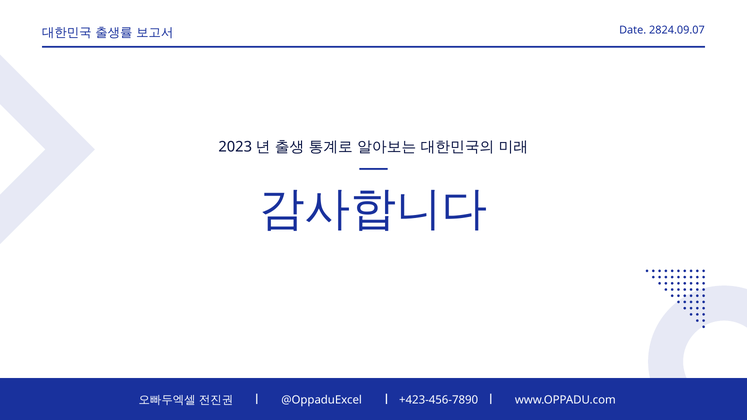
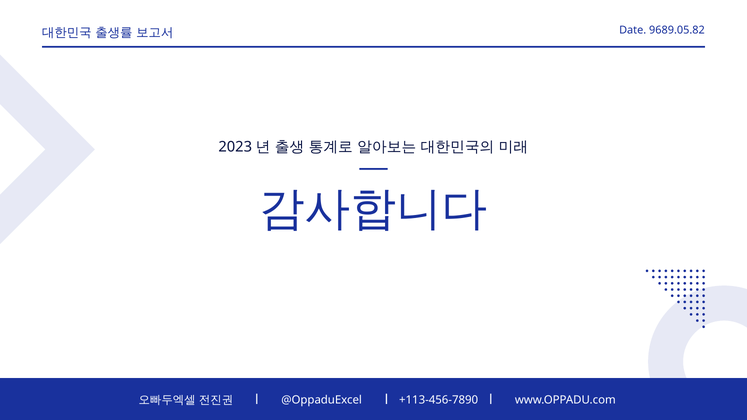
2824.09.07: 2824.09.07 -> 9689.05.82 (677, 30)
+423-456-7890: +423-456-7890 -> +113-456-7890 (439, 400)
